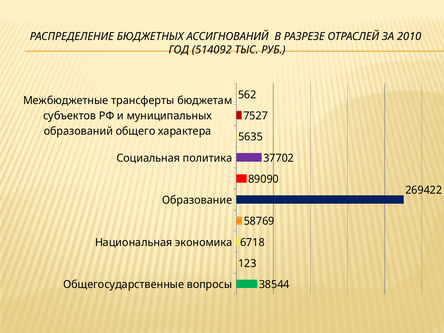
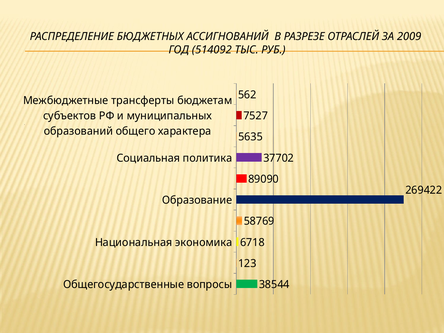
2010: 2010 -> 2009 (409, 37)
